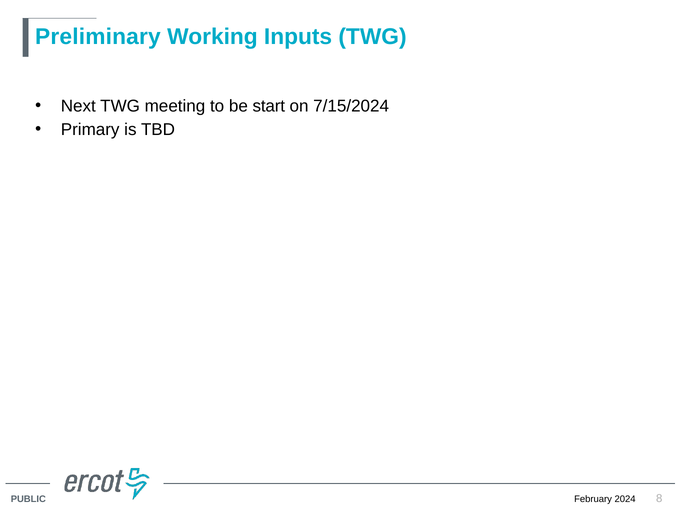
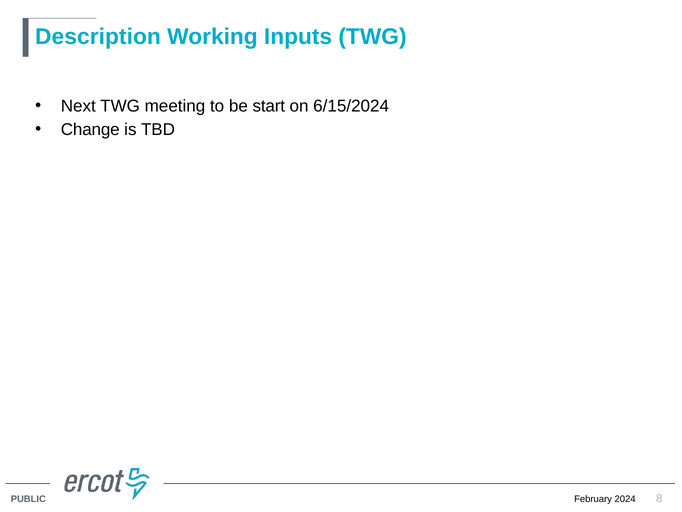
Preliminary: Preliminary -> Description (98, 37)
7/15/2024: 7/15/2024 -> 6/15/2024 (351, 106)
Primary: Primary -> Change (90, 130)
